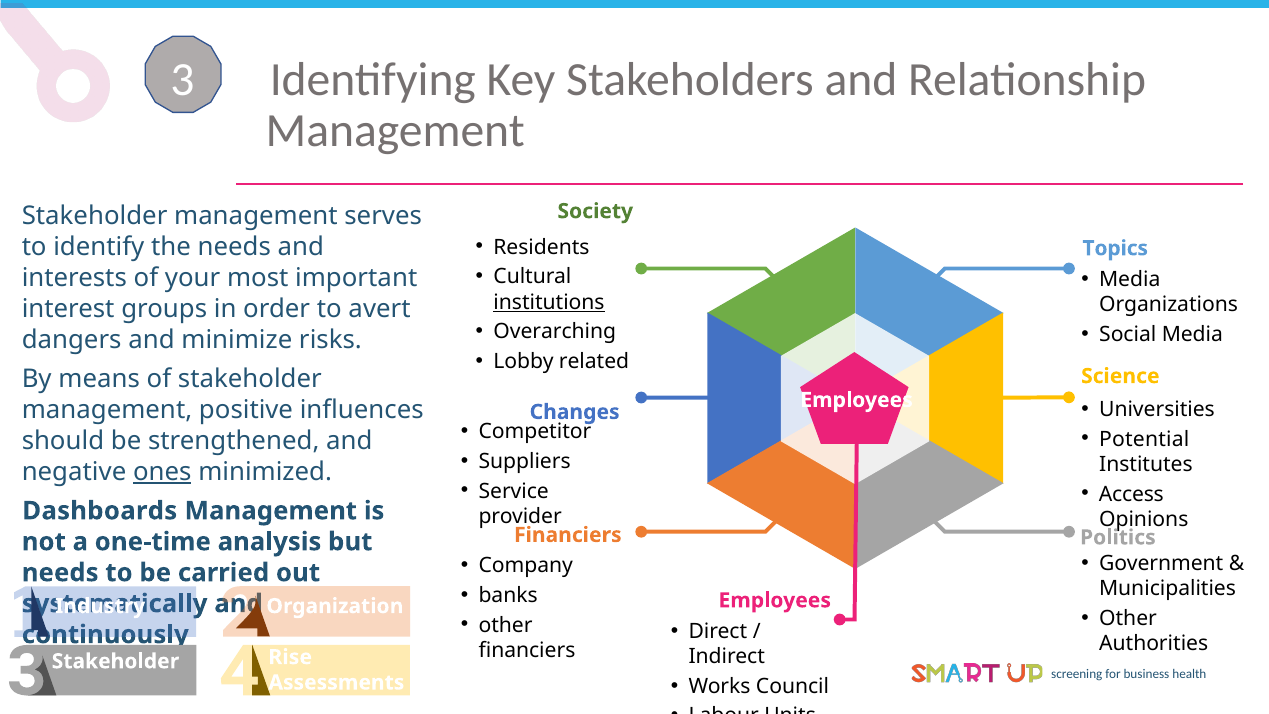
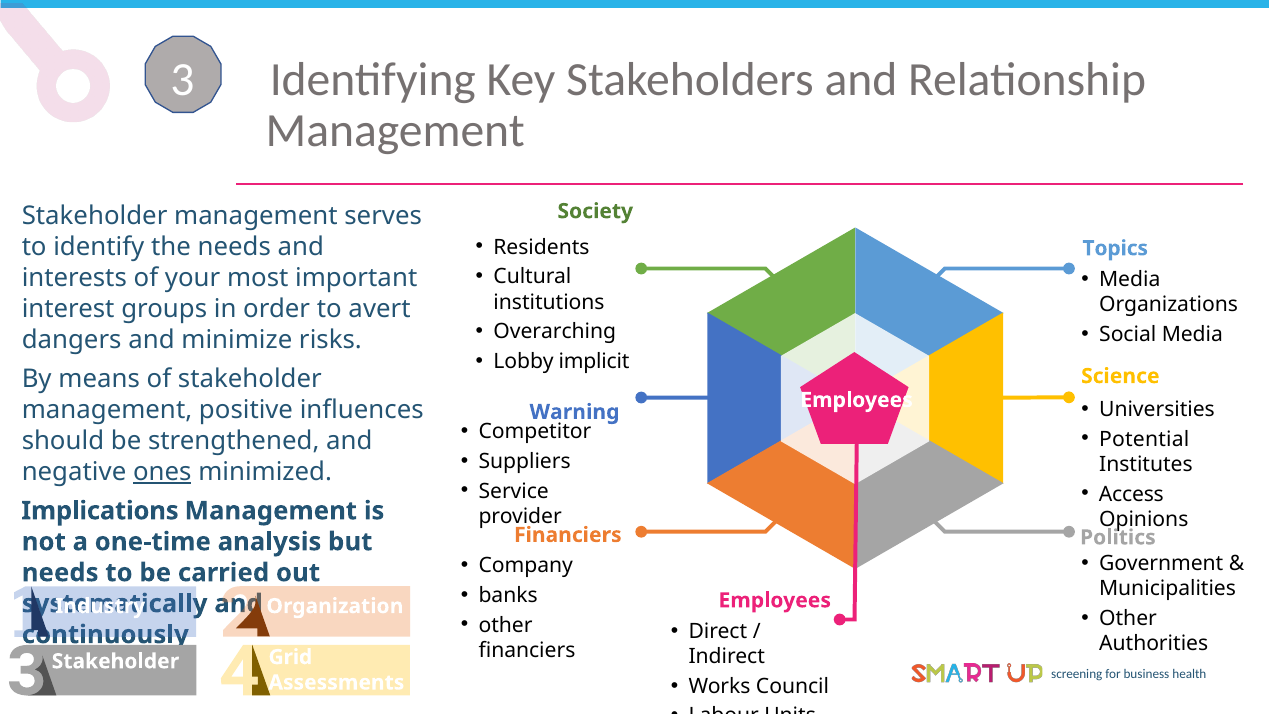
institutions underline: present -> none (549, 302)
related: related -> implicit (594, 361)
Changes: Changes -> Warning (575, 412)
Dashboards: Dashboards -> Implications (100, 511)
Rise: Rise -> Grid (290, 657)
